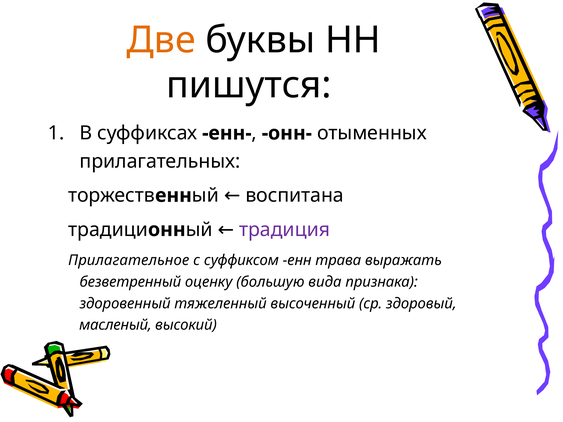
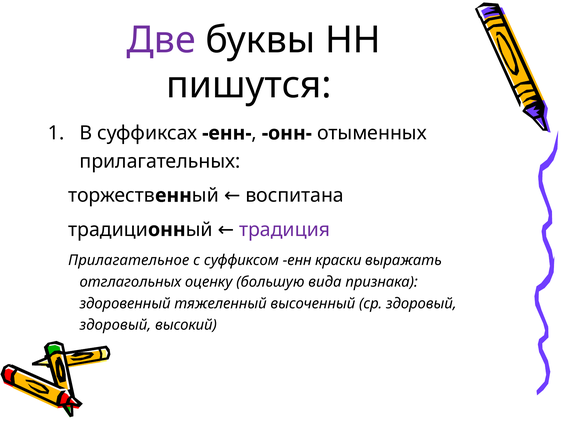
Две colour: orange -> purple (161, 40)
трава: трава -> краски (338, 261)
безветренный: безветренный -> отглагольных (130, 282)
масленый: масленый -> здоровый (115, 325)
